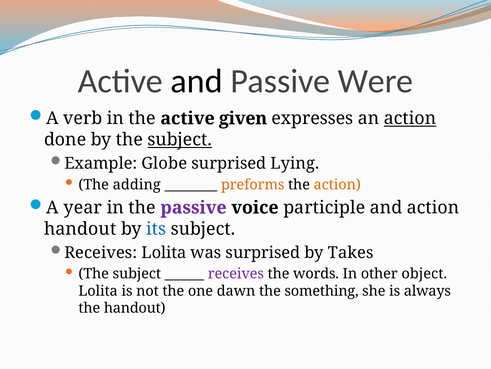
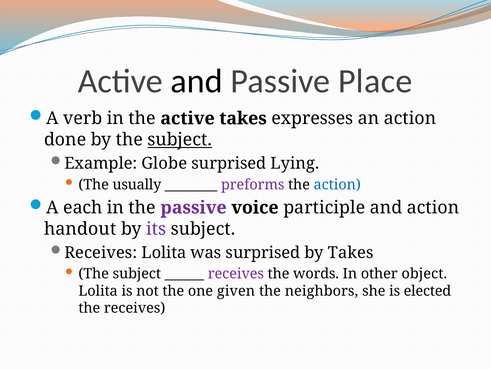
Were: Were -> Place (375, 81)
active given: given -> takes (243, 118)
action underline: present -> none (410, 118)
adding: adding -> usually (137, 184)
preforms colour: orange -> purple (253, 184)
action colour: orange -> blue (337, 184)
year: year -> each (83, 207)
its colour: blue -> purple (156, 228)
dawn: dawn -> given (236, 290)
something: something -> neighbors (321, 290)
always: always -> elected (427, 290)
the handout: handout -> receives (135, 308)
